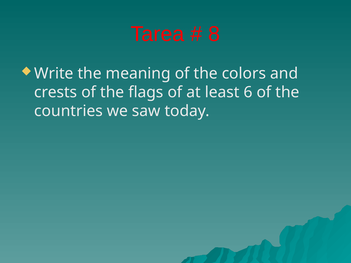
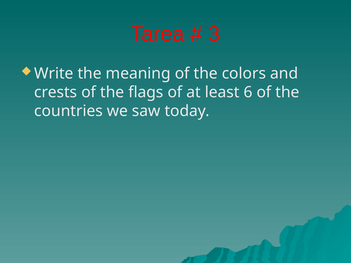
8: 8 -> 3 (214, 34)
